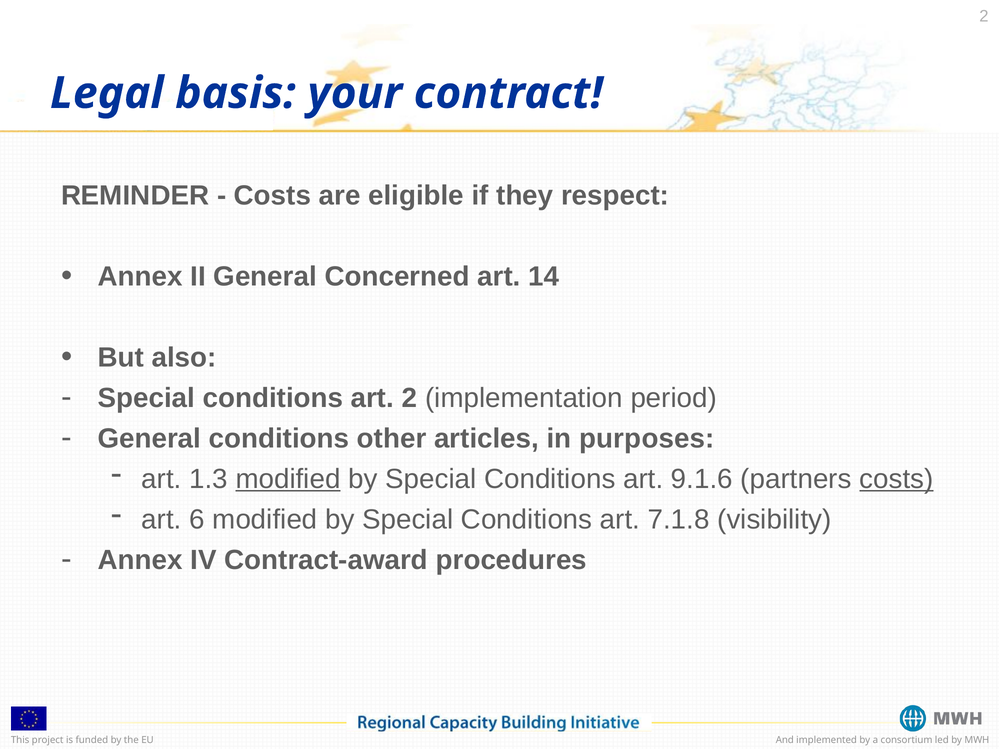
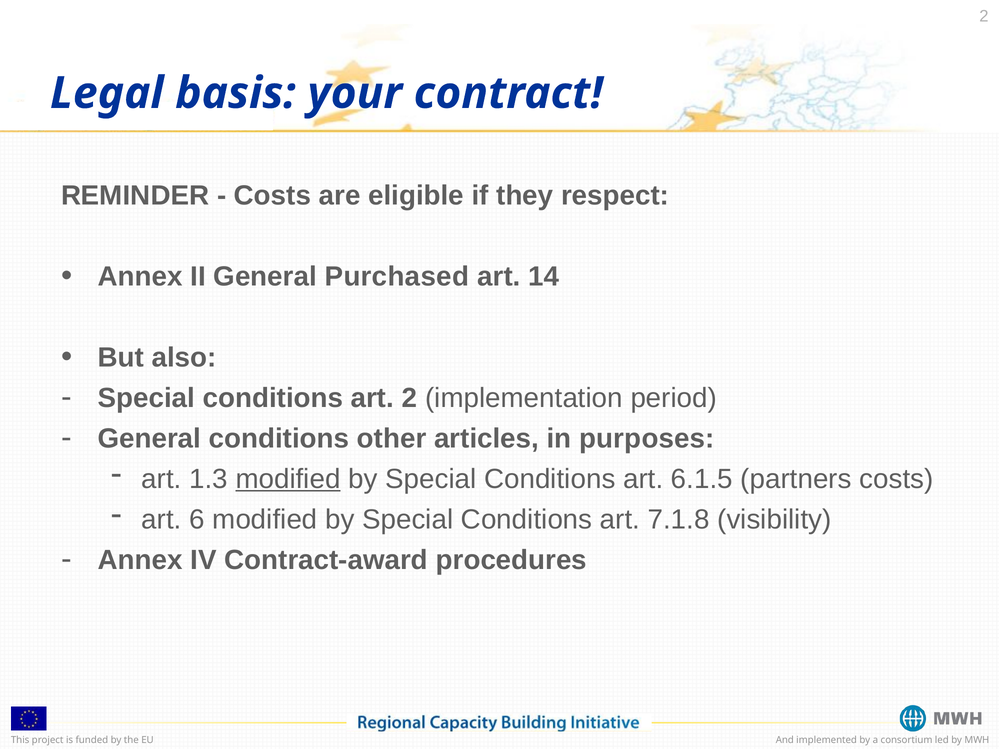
Concerned: Concerned -> Purchased (397, 277)
9.1.6: 9.1.6 -> 6.1.5 (702, 479)
costs underline: present -> none (896, 479)
